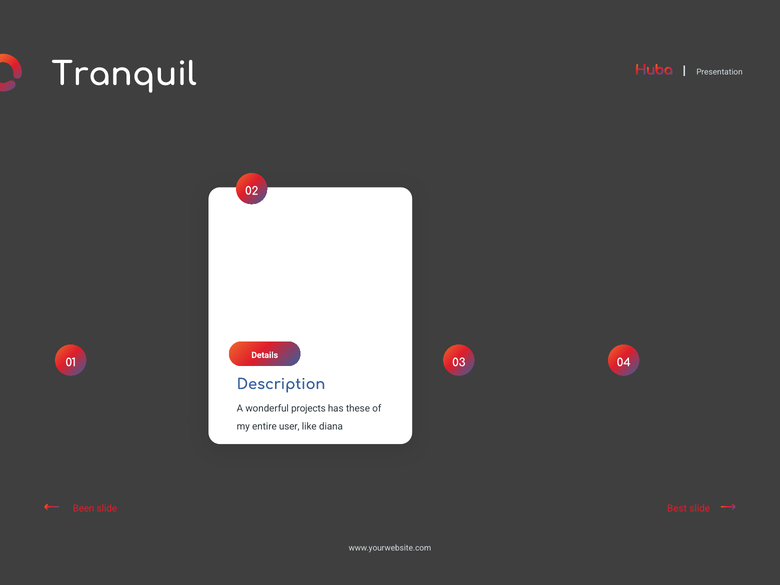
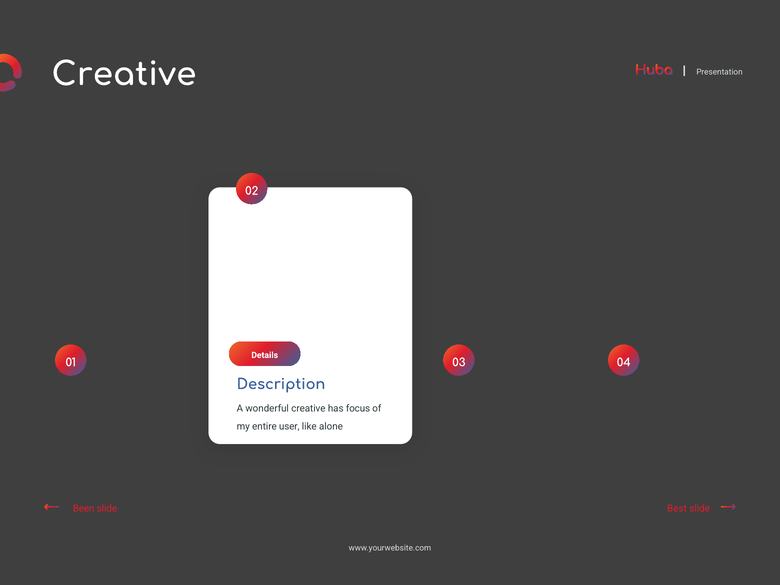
Tranquil: Tranquil -> Creative (124, 74)
wonderful projects: projects -> creative (308, 409)
these: these -> focus (358, 409)
diana: diana -> alone (331, 426)
